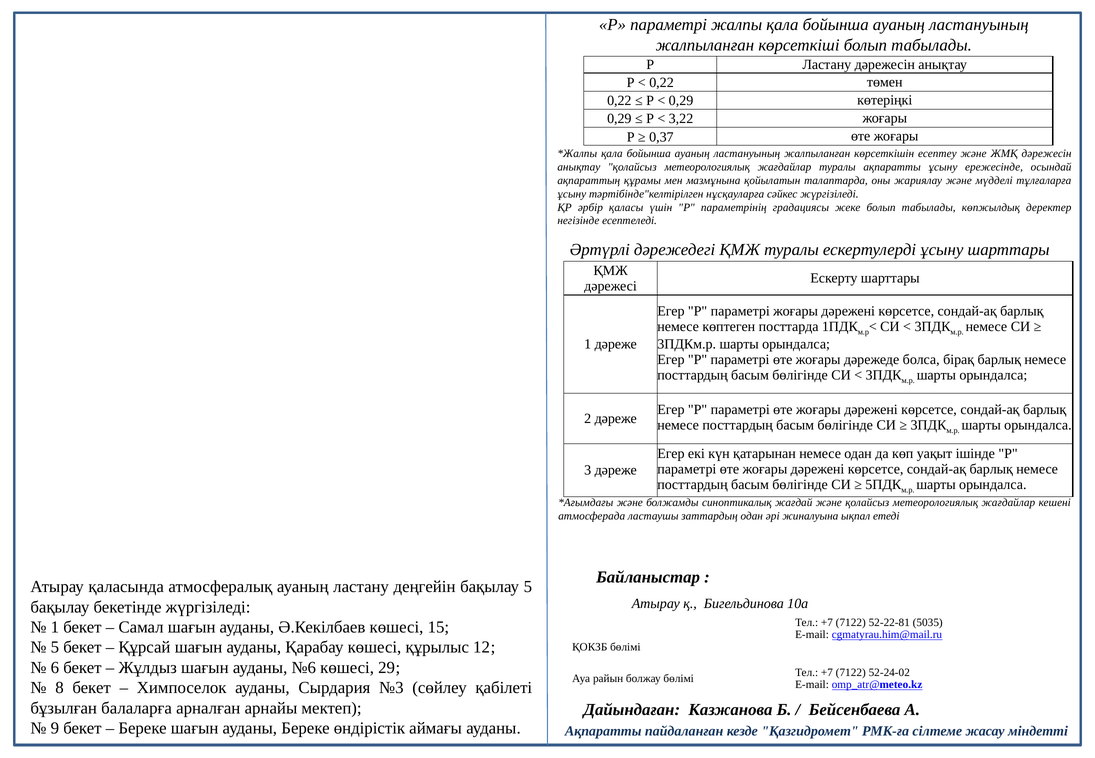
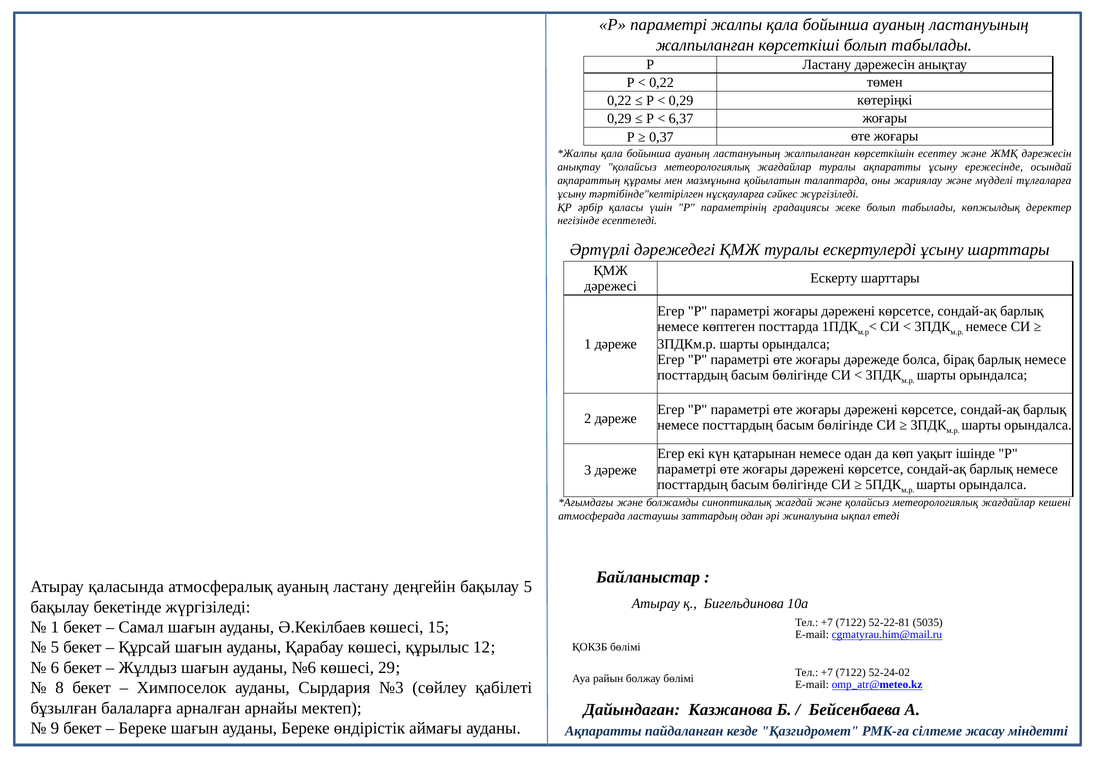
3,22: 3,22 -> 6,37 (681, 119)
